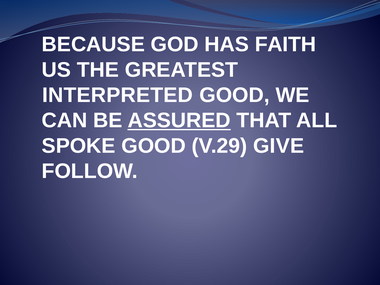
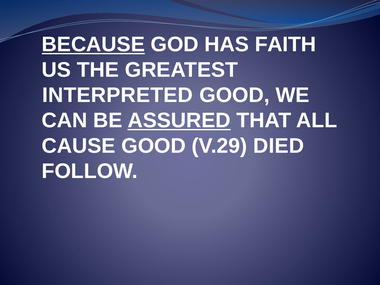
BECAUSE underline: none -> present (93, 44)
SPOKE: SPOKE -> CAUSE (79, 146)
GIVE: GIVE -> DIED (279, 146)
